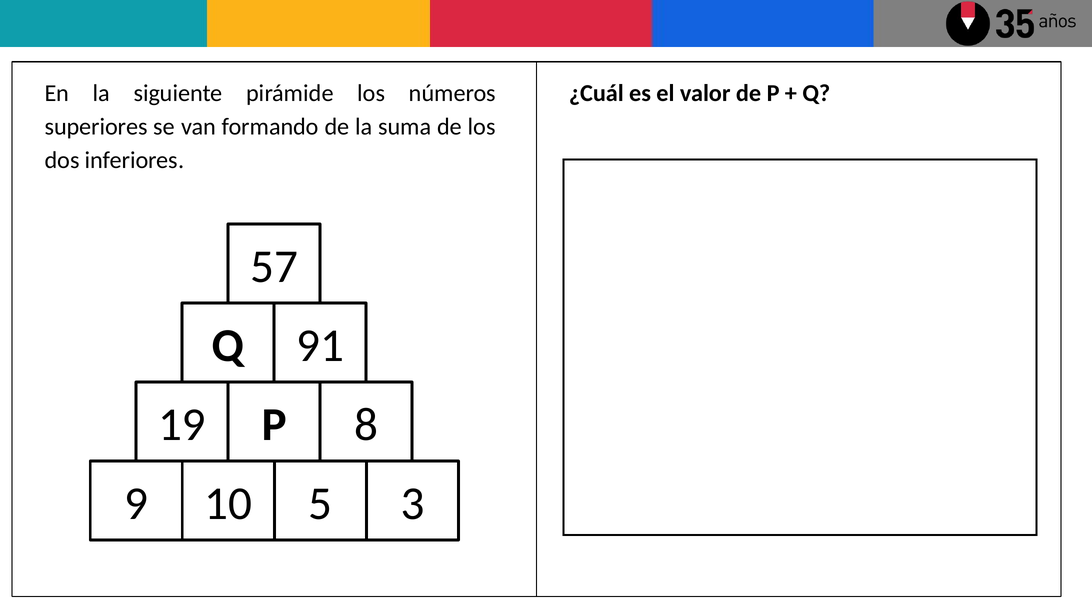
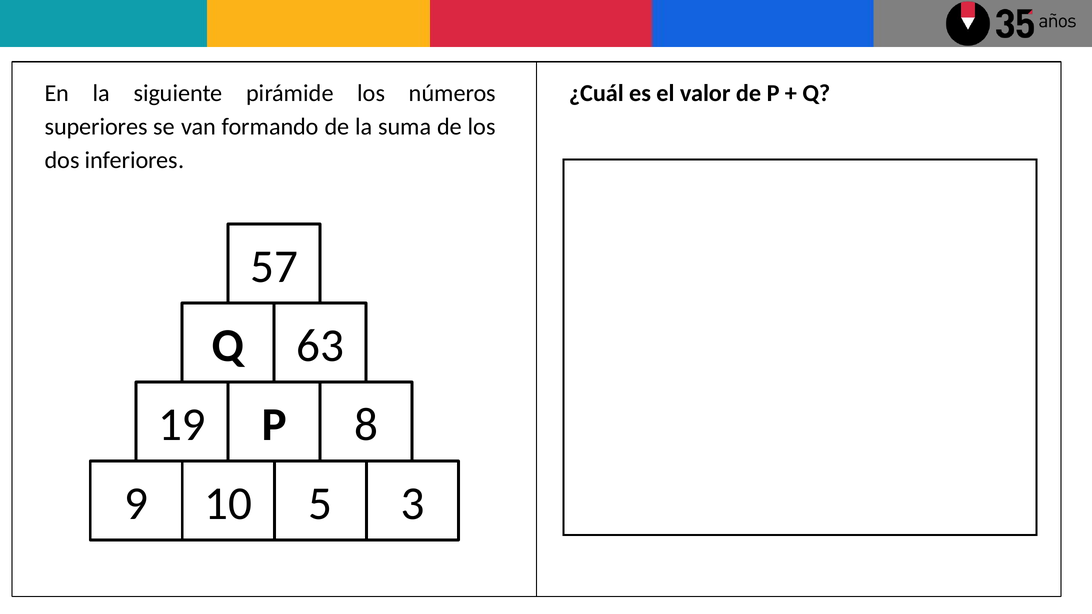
91: 91 -> 63 (320, 346)
